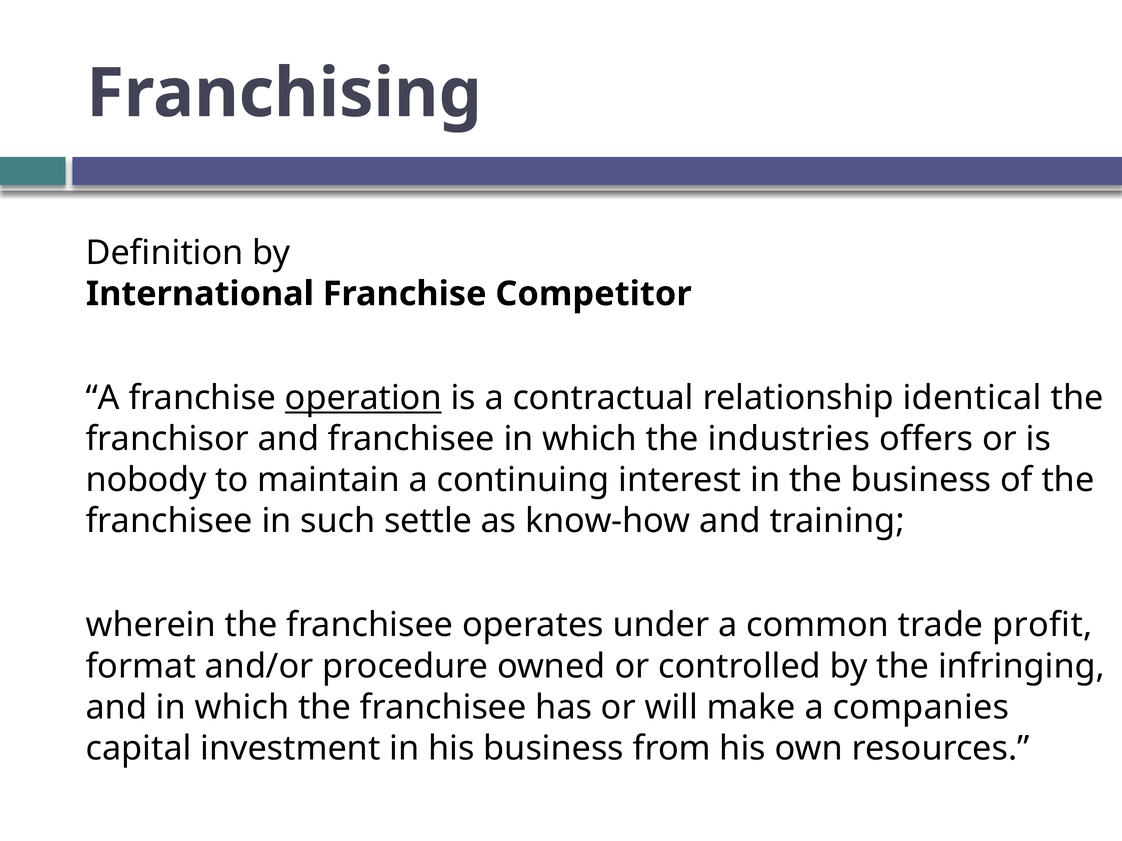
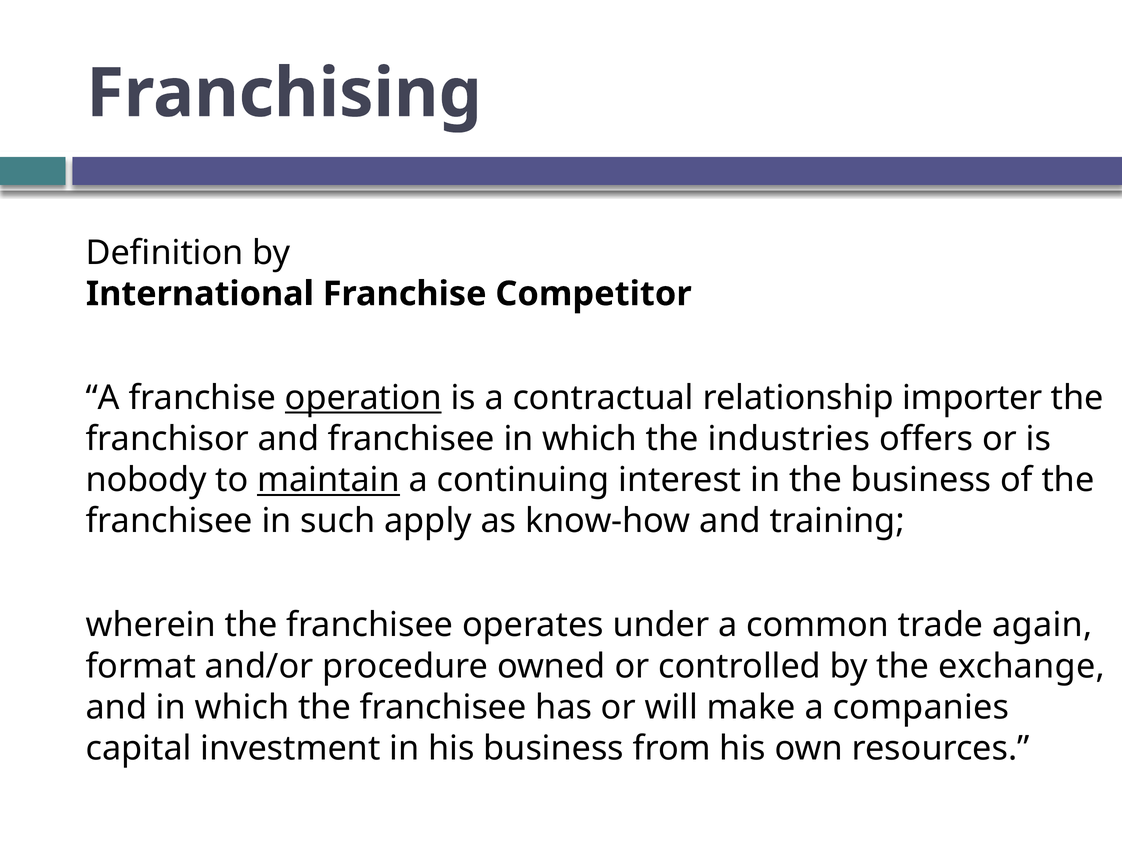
identical: identical -> importer (972, 398)
maintain underline: none -> present (328, 480)
settle: settle -> apply (428, 521)
profit: profit -> again (1042, 626)
infringing: infringing -> exchange (1021, 667)
